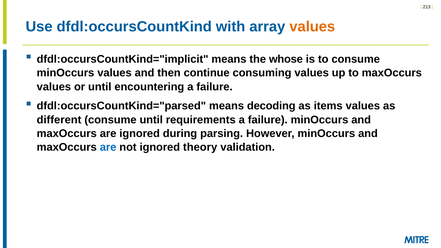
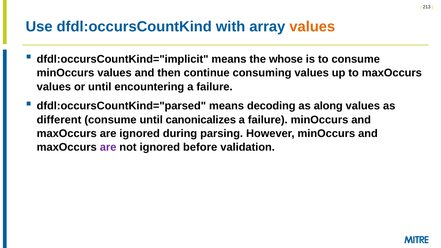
items: items -> along (328, 106)
requirements: requirements -> canonicalizes (201, 120)
are colour: blue -> purple (108, 147)
theory: theory -> before (200, 147)
